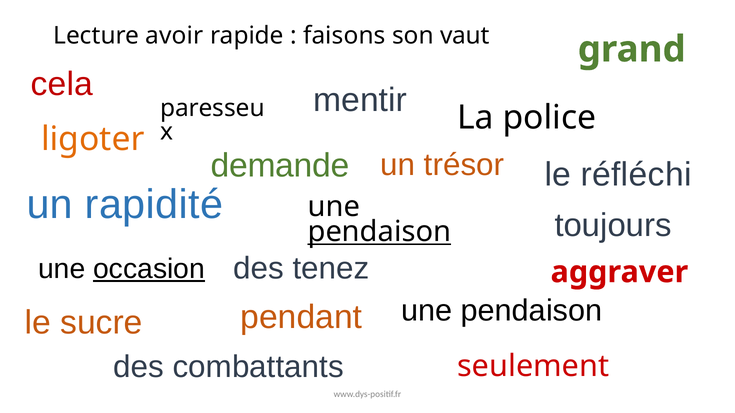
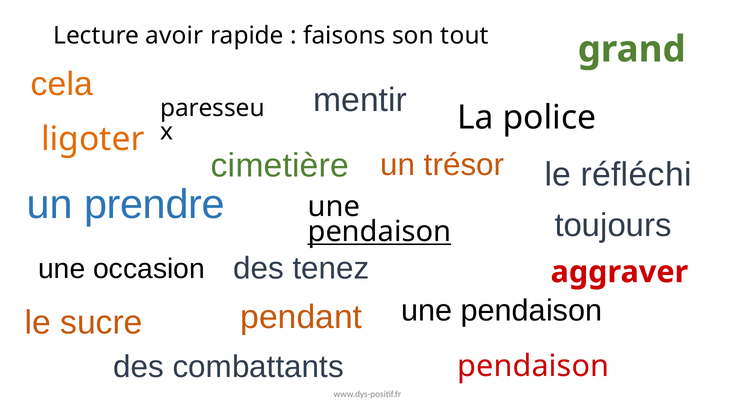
vaut: vaut -> tout (465, 36)
cela colour: red -> orange (62, 84)
demande: demande -> cimetière (280, 166)
rapidité: rapidité -> prendre (154, 205)
occasion underline: present -> none (149, 269)
seulement: seulement -> pendaison (533, 367)
